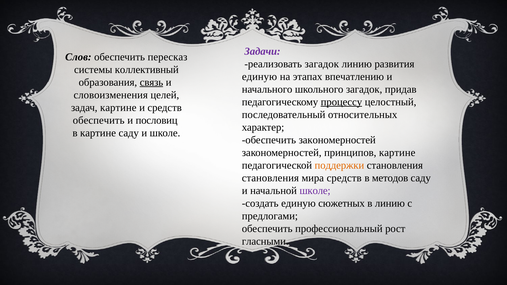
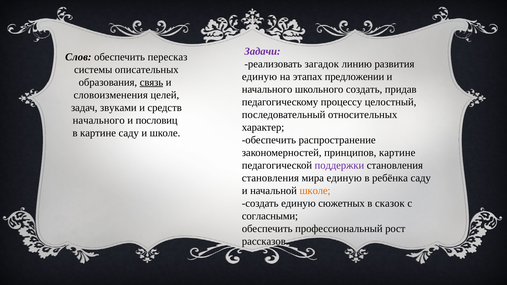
коллективный: коллективный -> описательных (147, 70)
впечатлению: впечатлению -> предложении (355, 77)
школьного загадок: загадок -> создать (364, 89)
процессу underline: present -> none (341, 102)
задач картине: картине -> звуками (118, 108)
обеспечить: обеспечить -> начального (99, 120)
обеспечить закономерностей: закономерностей -> распространение (337, 140)
поддержки colour: orange -> purple (339, 165)
мира средств: средств -> единую (344, 178)
методов: методов -> ребёнка (390, 178)
школе colour: purple -> orange (315, 191)
в линию: линию -> сказок (390, 203)
предлогами: предлогами -> согласными (270, 216)
гласными: гласными -> рассказов (265, 241)
